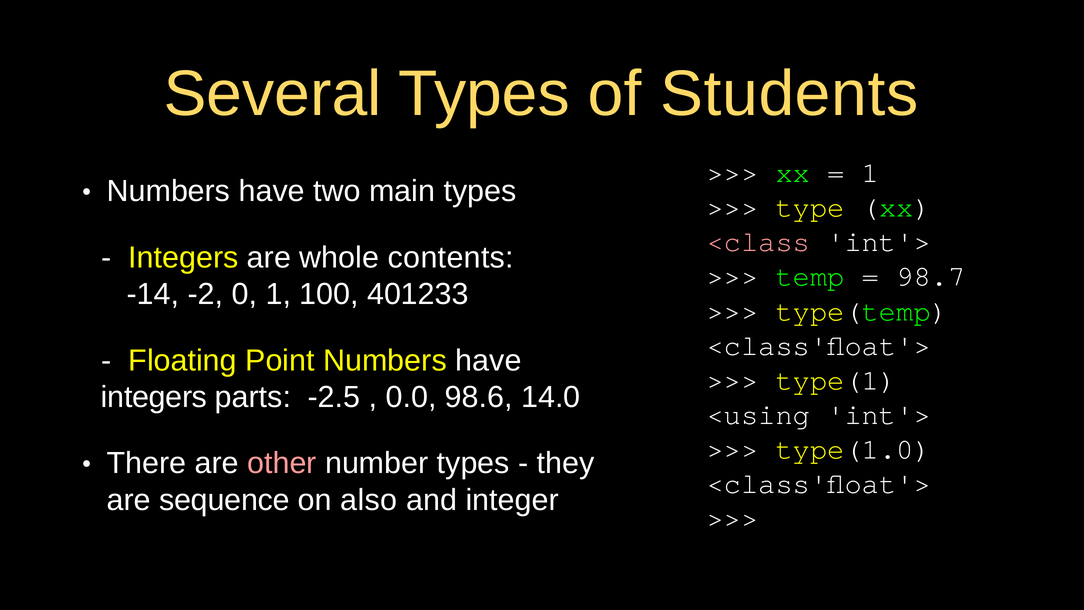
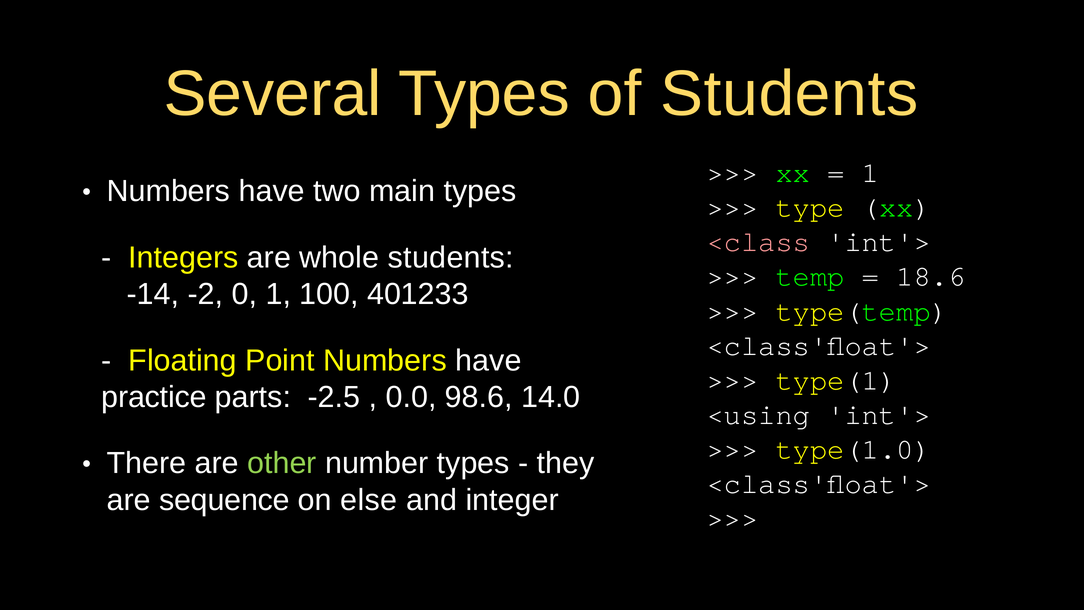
whole contents: contents -> students (451, 258)
98.7: 98.7 -> 18.6 (931, 276)
integers: integers -> practice (154, 397)
other colour: pink -> light green (282, 463)
also: also -> else (369, 500)
